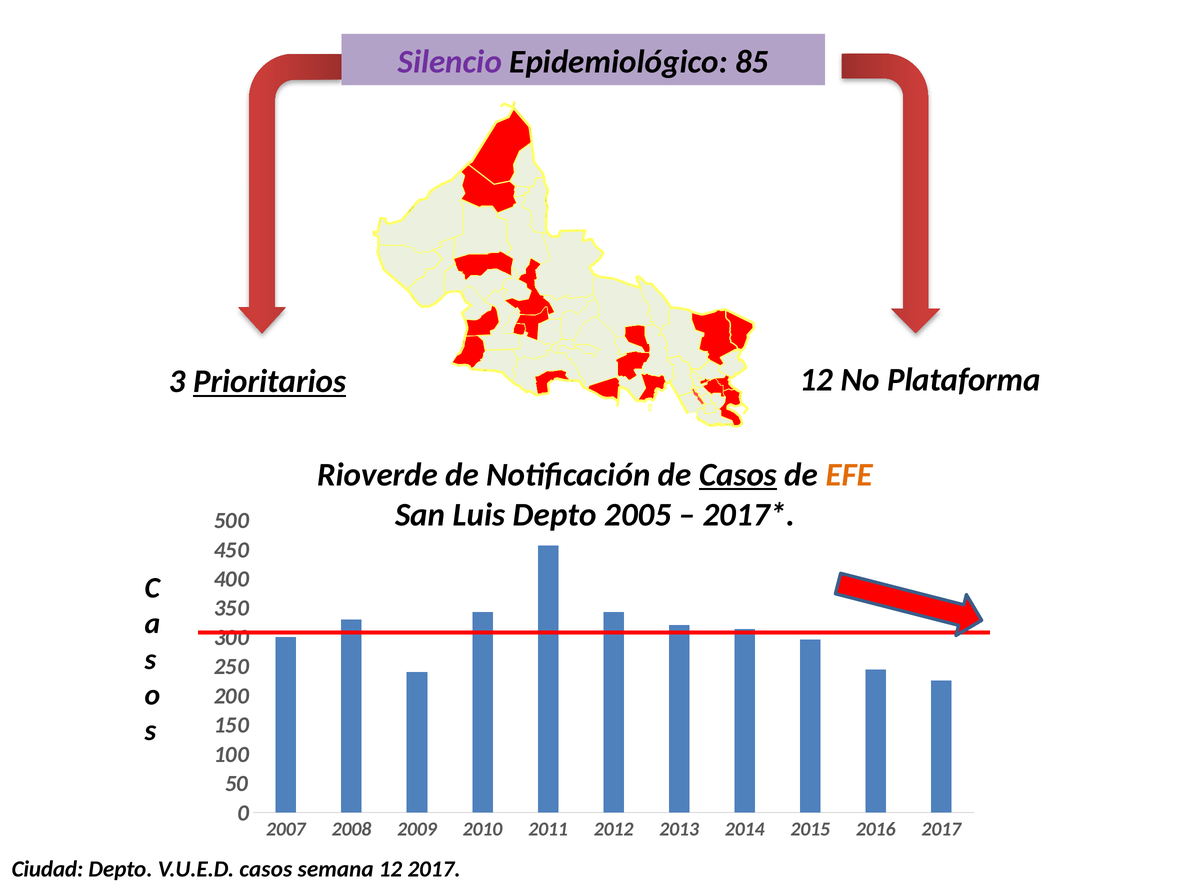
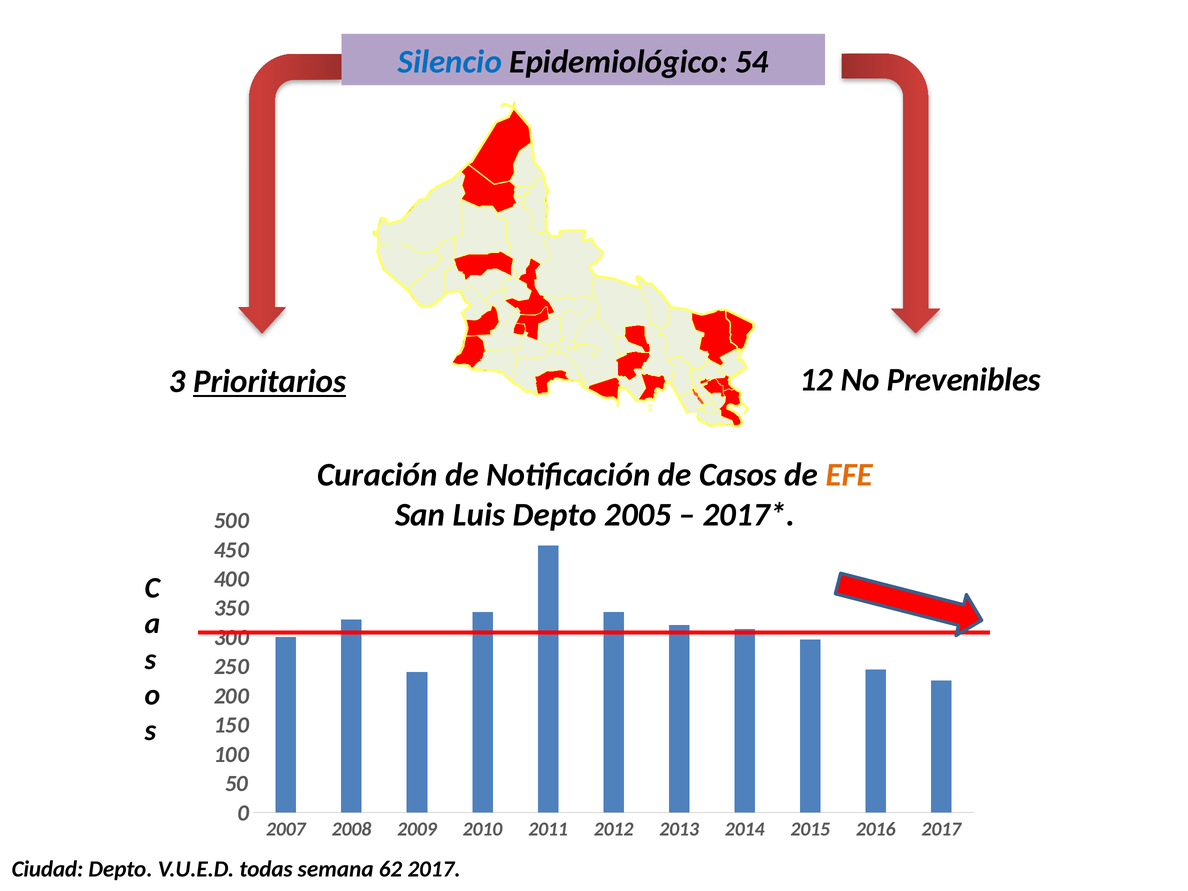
Silencio colour: purple -> blue (450, 62)
85: 85 -> 54 (752, 62)
Plataforma: Plataforma -> Prevenibles (964, 380)
Rioverde: Rioverde -> Curación (377, 475)
Casos underline: present -> none (738, 475)
V.U.E.D casos: casos -> todas (266, 869)
semana 12: 12 -> 62 (390, 869)
